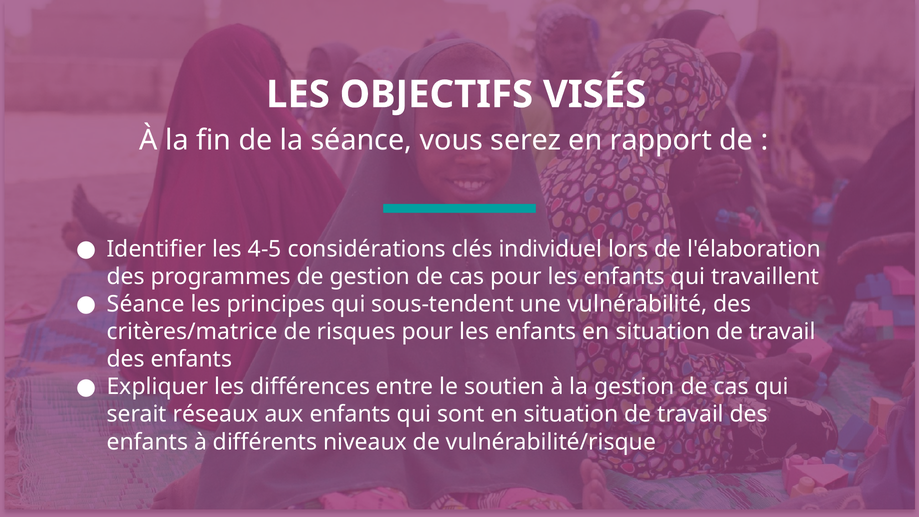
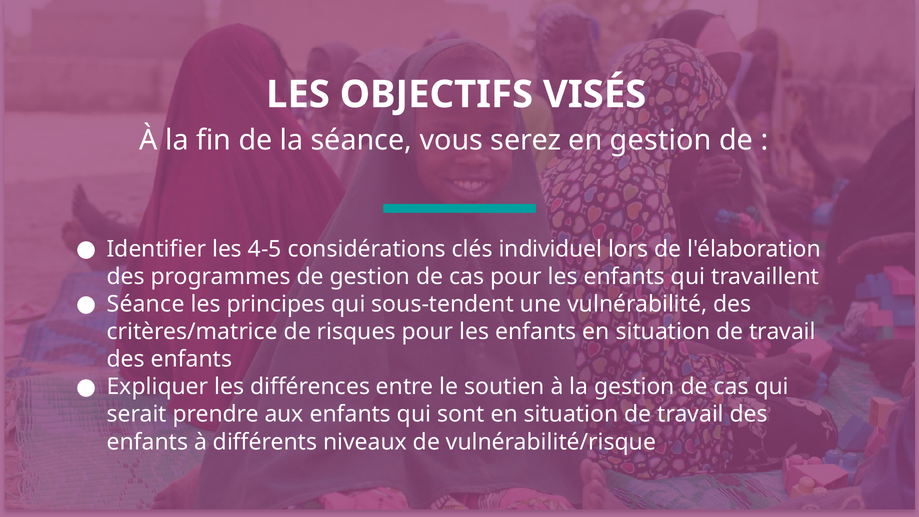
en rapport: rapport -> gestion (661, 140)
réseaux: réseaux -> prendre (216, 414)
